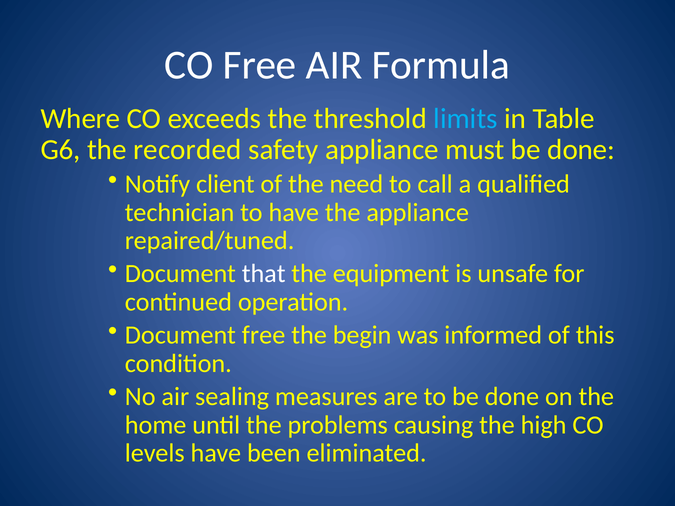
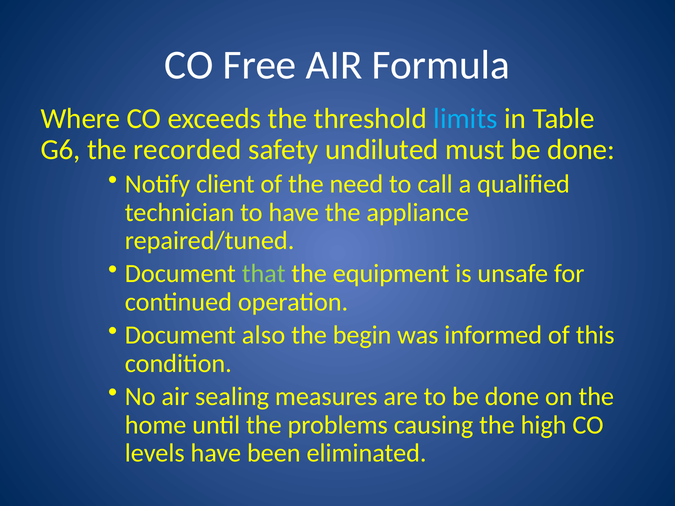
safety appliance: appliance -> undiluted (382, 150)
that colour: white -> light green (264, 274)
Document free: free -> also (264, 335)
